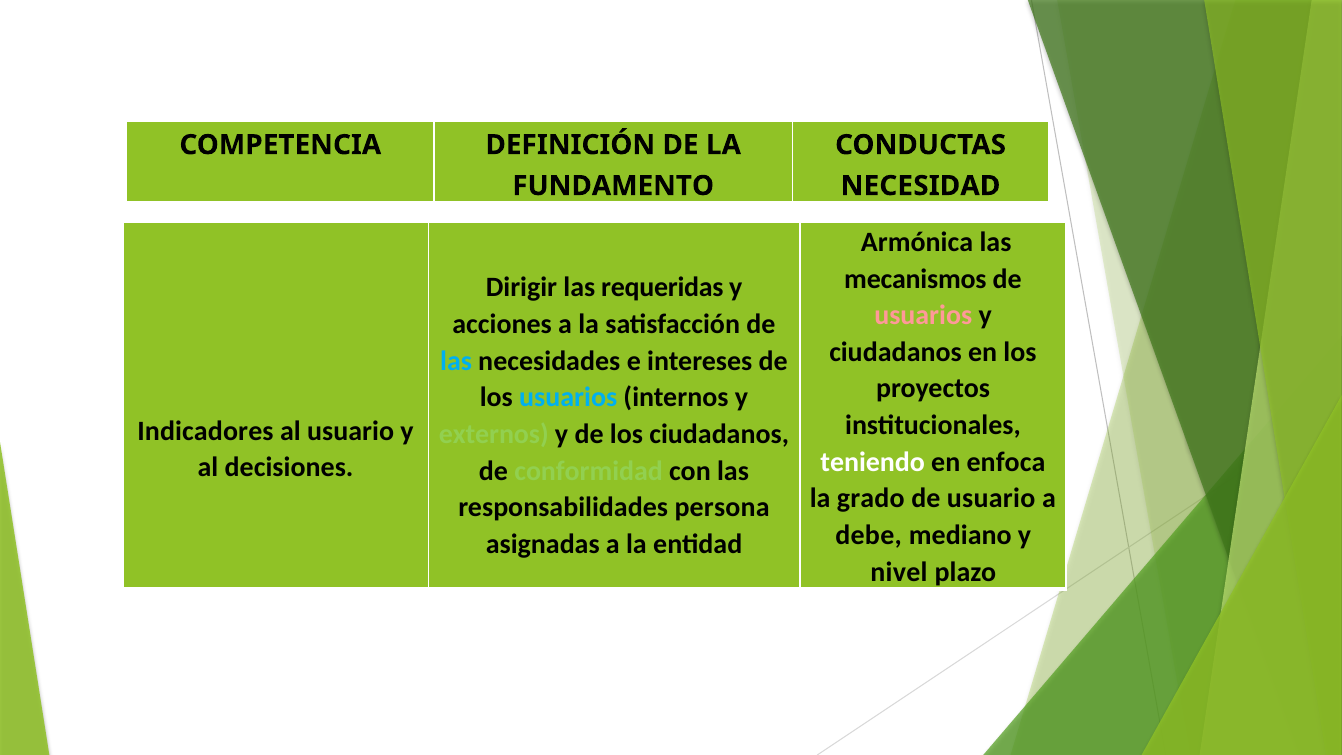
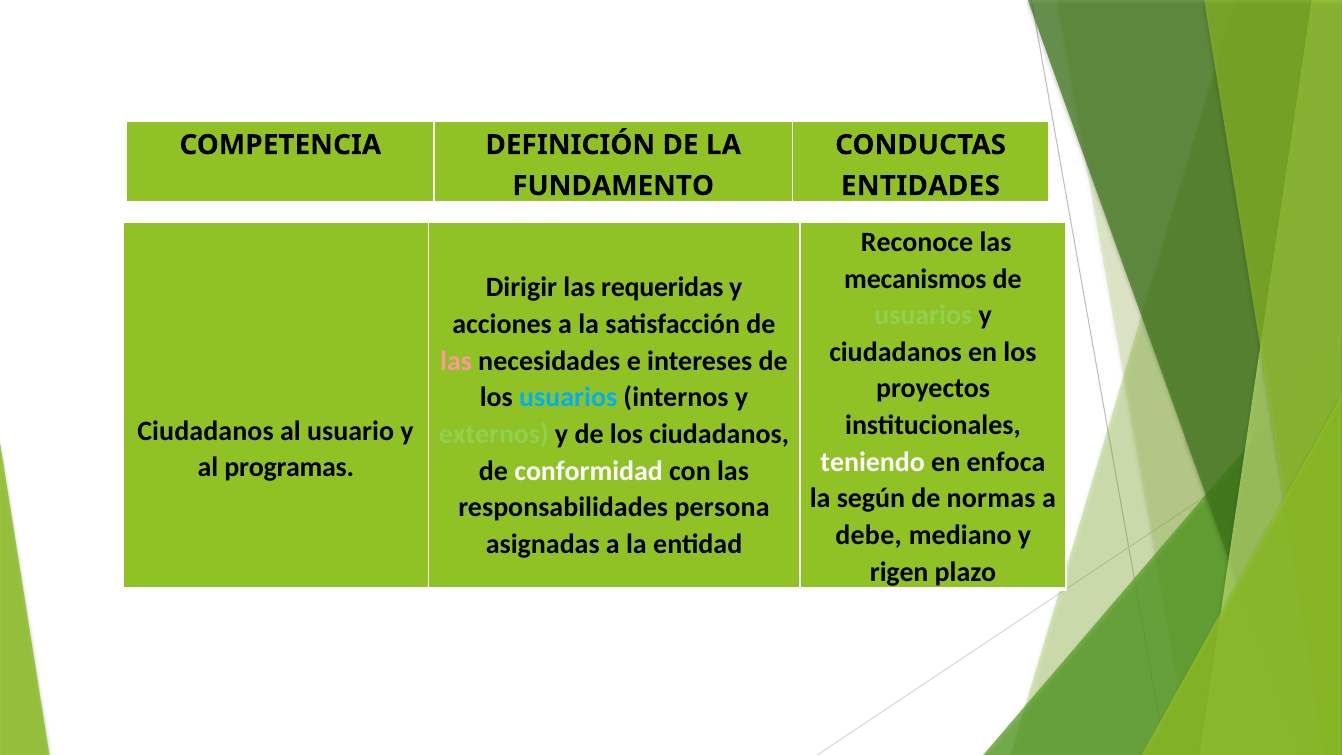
NECESIDAD: NECESIDAD -> ENTIDADES (920, 186)
Armónica: Armónica -> Reconoce (917, 242)
usuarios colour: pink -> light green (923, 315)
las colour: light blue -> pink (456, 361)
Indicadores: Indicadores -> Ciudadanos (205, 431)
decisiones: decisiones -> programas (289, 468)
conformidad colour: light green -> white (589, 471)
grado: grado -> según (871, 499)
de usuario: usuario -> normas (991, 499)
nivel: nivel -> rigen (899, 572)
